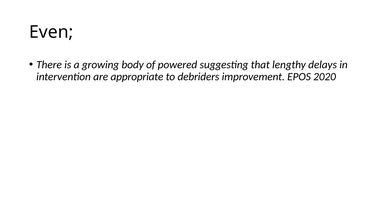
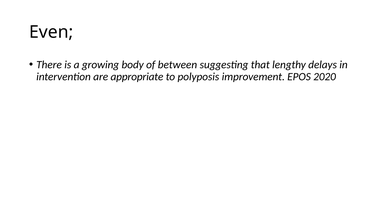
powered: powered -> between (177, 65)
debriders: debriders -> polyposis (198, 77)
